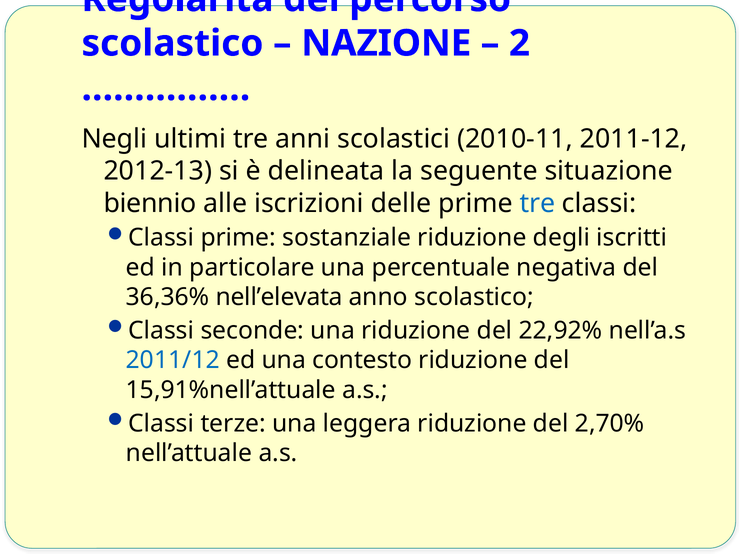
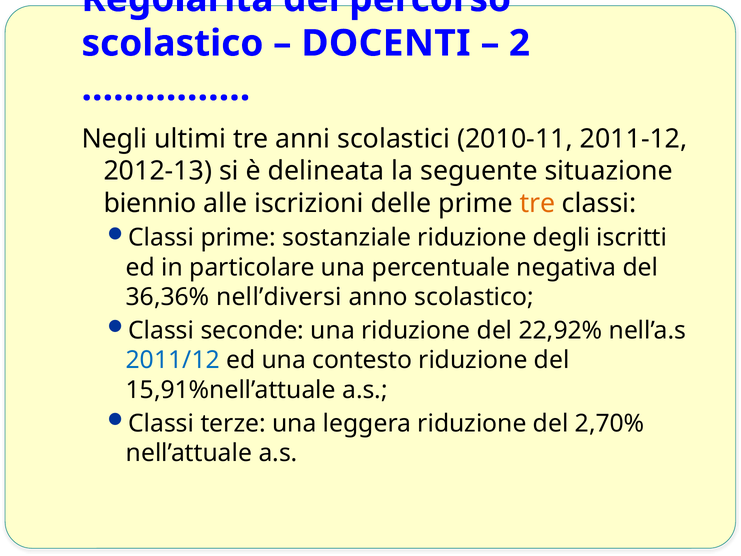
NAZIONE: NAZIONE -> DOCENTI (386, 43)
tre colour: blue -> orange (537, 203)
nell’elevata: nell’elevata -> nell’diversi (279, 297)
